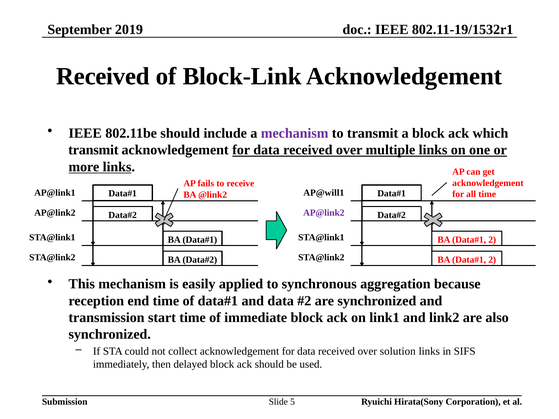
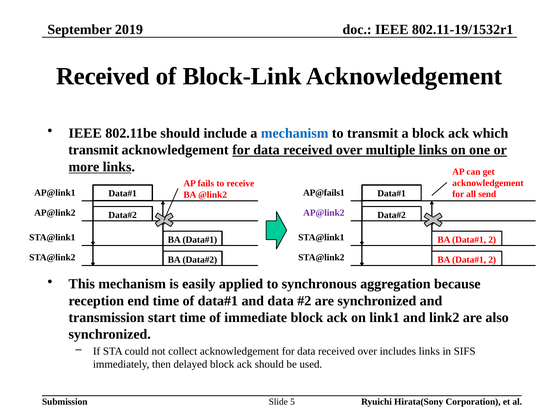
mechanism colour: purple -> blue (295, 133)
all time: time -> send (487, 194)
AP@will1: AP@will1 -> AP@fails1 (324, 193)
solution: solution -> includes (398, 351)
